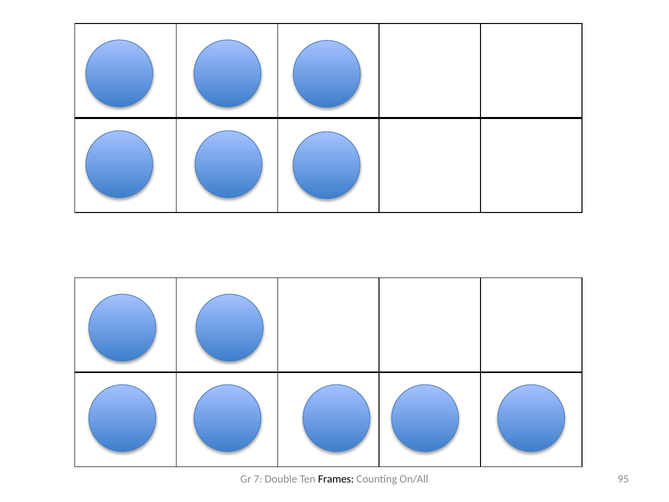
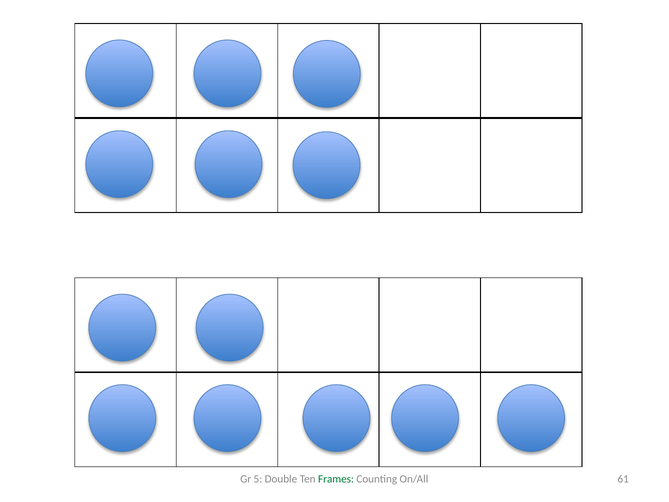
7: 7 -> 5 (258, 479)
Frames colour: black -> green (336, 479)
95: 95 -> 61 (623, 479)
